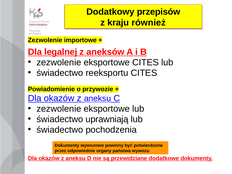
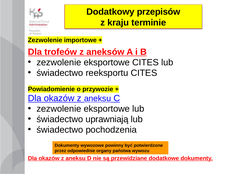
również: również -> terminie (149, 23)
legalnej: legalnej -> trofeów (61, 52)
